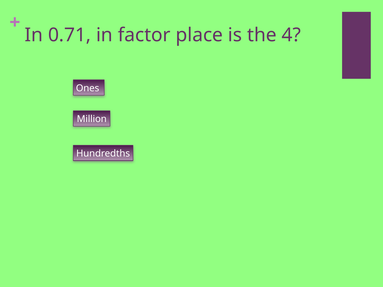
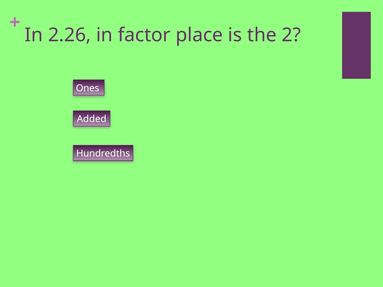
0.71: 0.71 -> 2.26 (70, 35)
4: 4 -> 2 (291, 35)
Million: Million -> Added (92, 119)
